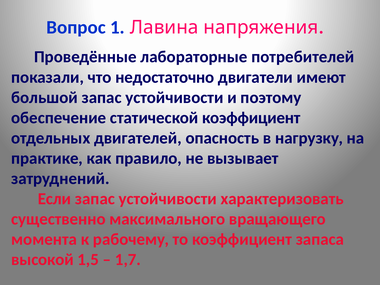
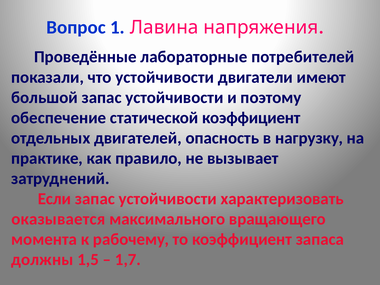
что недостаточно: недостаточно -> устойчивости (165, 77)
существенно: существенно -> оказывается (58, 219)
высокой: высокой -> должны (42, 260)
